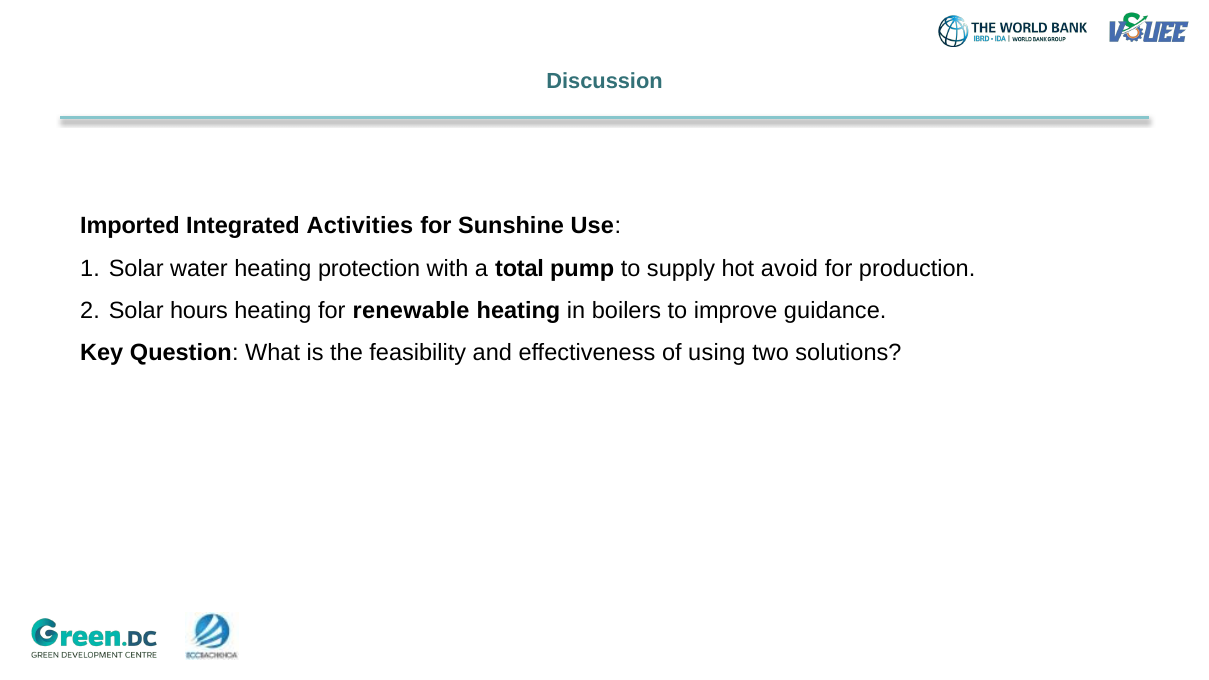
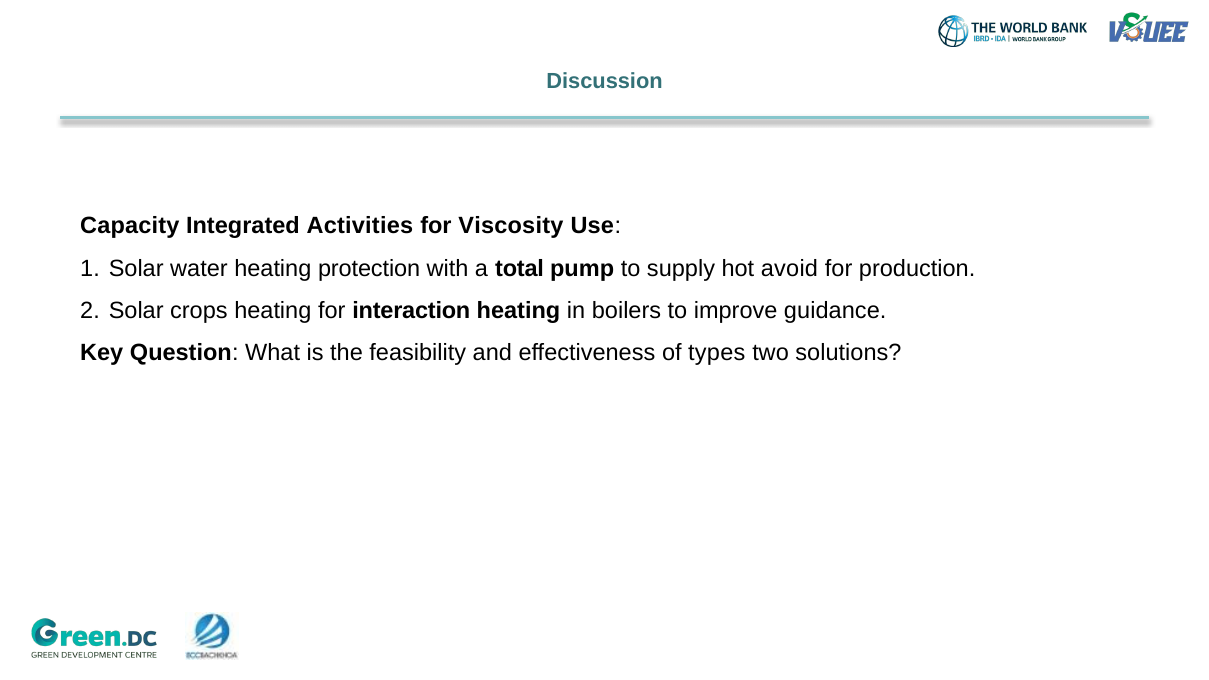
Imported: Imported -> Capacity (130, 226)
Sunshine: Sunshine -> Viscosity (511, 226)
hours: hours -> crops (199, 311)
renewable: renewable -> interaction (411, 311)
using: using -> types (717, 353)
